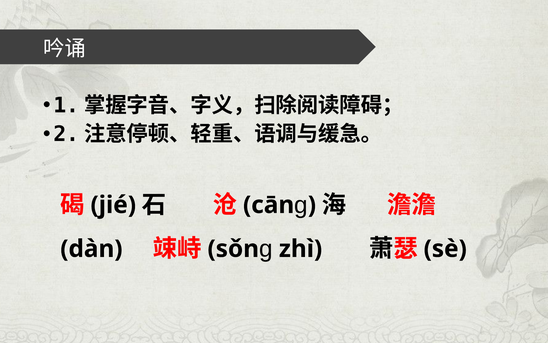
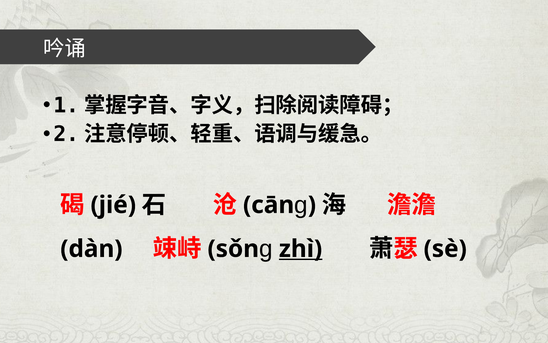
zhì underline: none -> present (301, 249)
